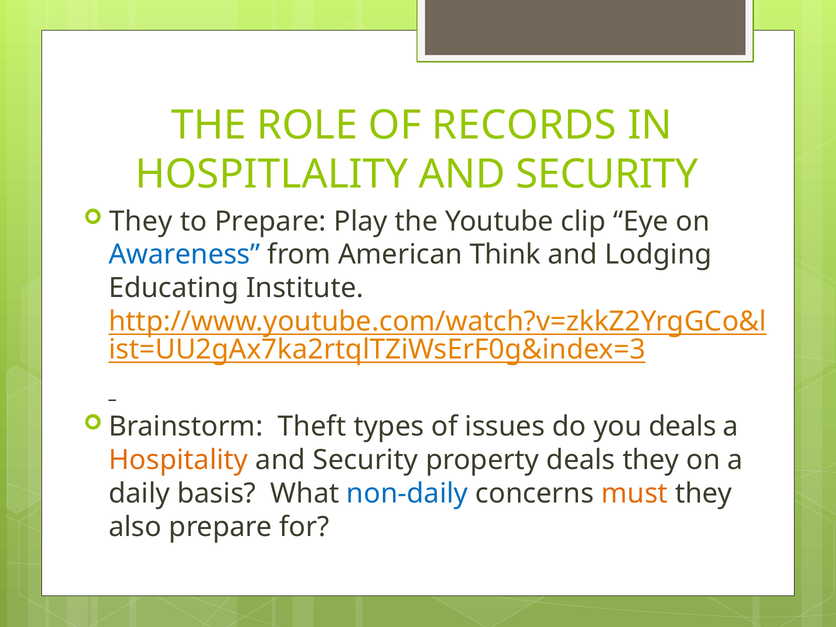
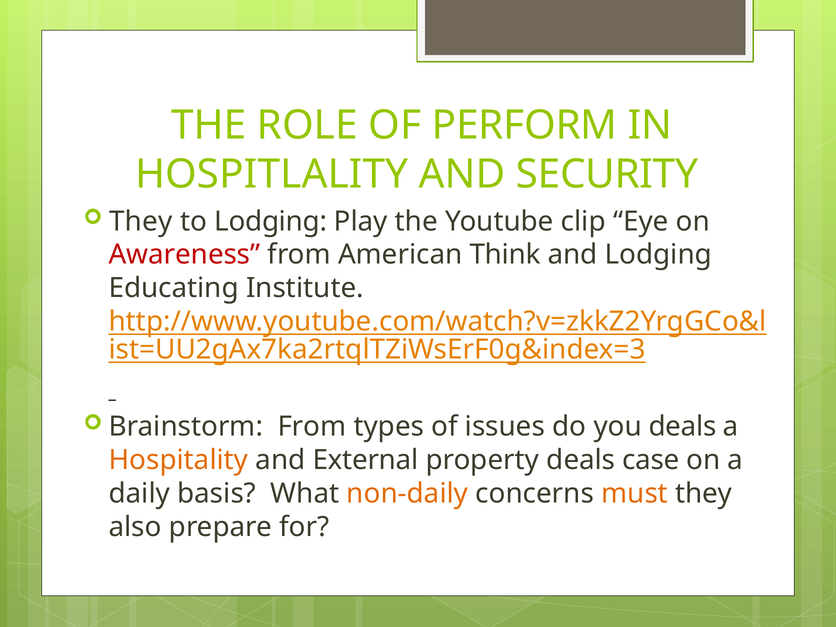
RECORDS: RECORDS -> PERFORM (525, 125)
to Prepare: Prepare -> Lodging (271, 221)
Awareness colour: blue -> red (184, 255)
Brainstorm Theft: Theft -> From (312, 427)
Security: Security -> External (366, 460)
deals they: they -> case (651, 460)
non-daily colour: blue -> orange (407, 493)
